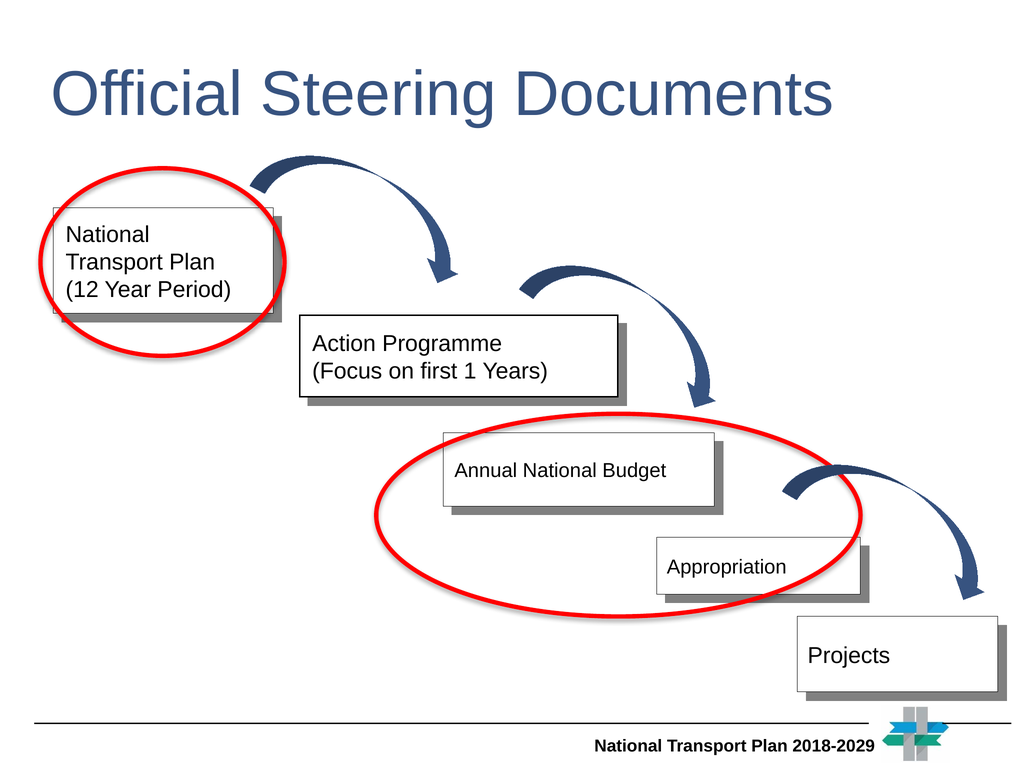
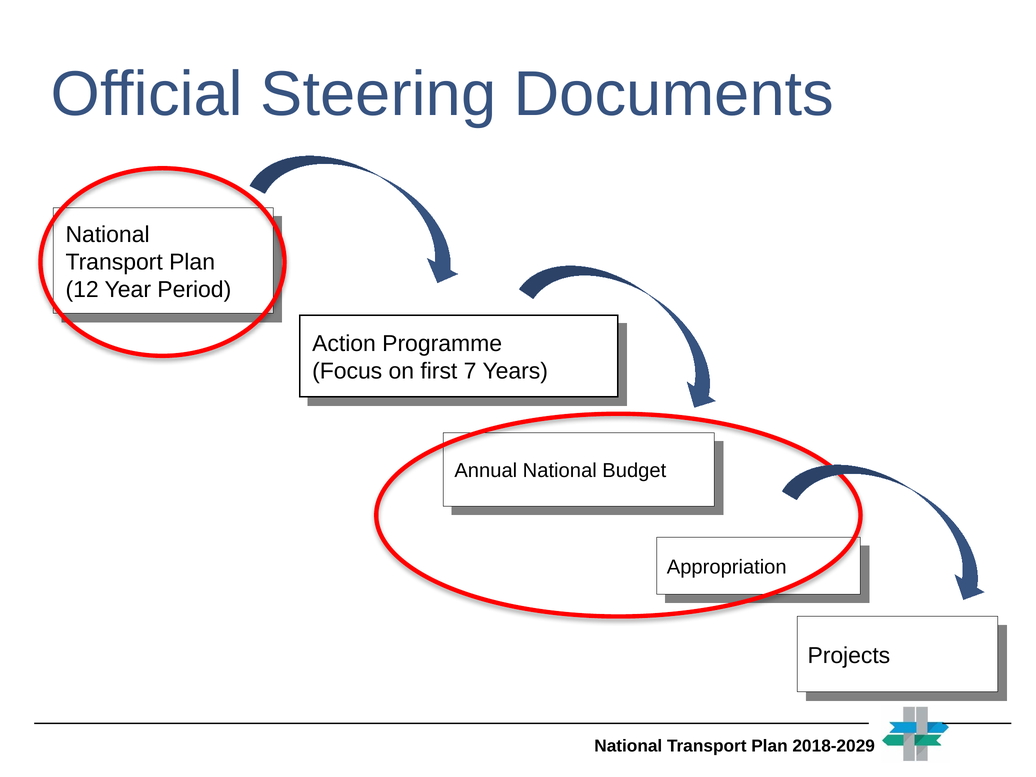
1: 1 -> 7 (470, 371)
